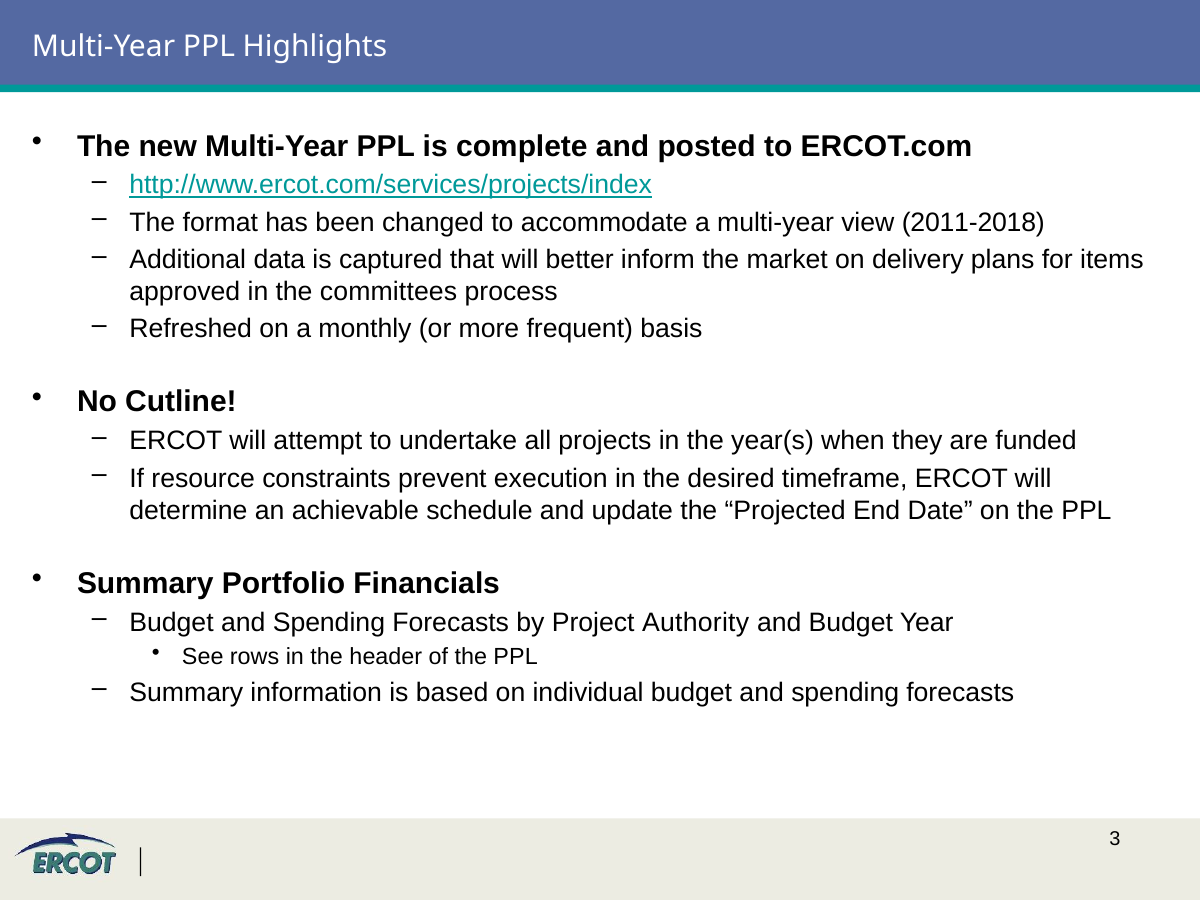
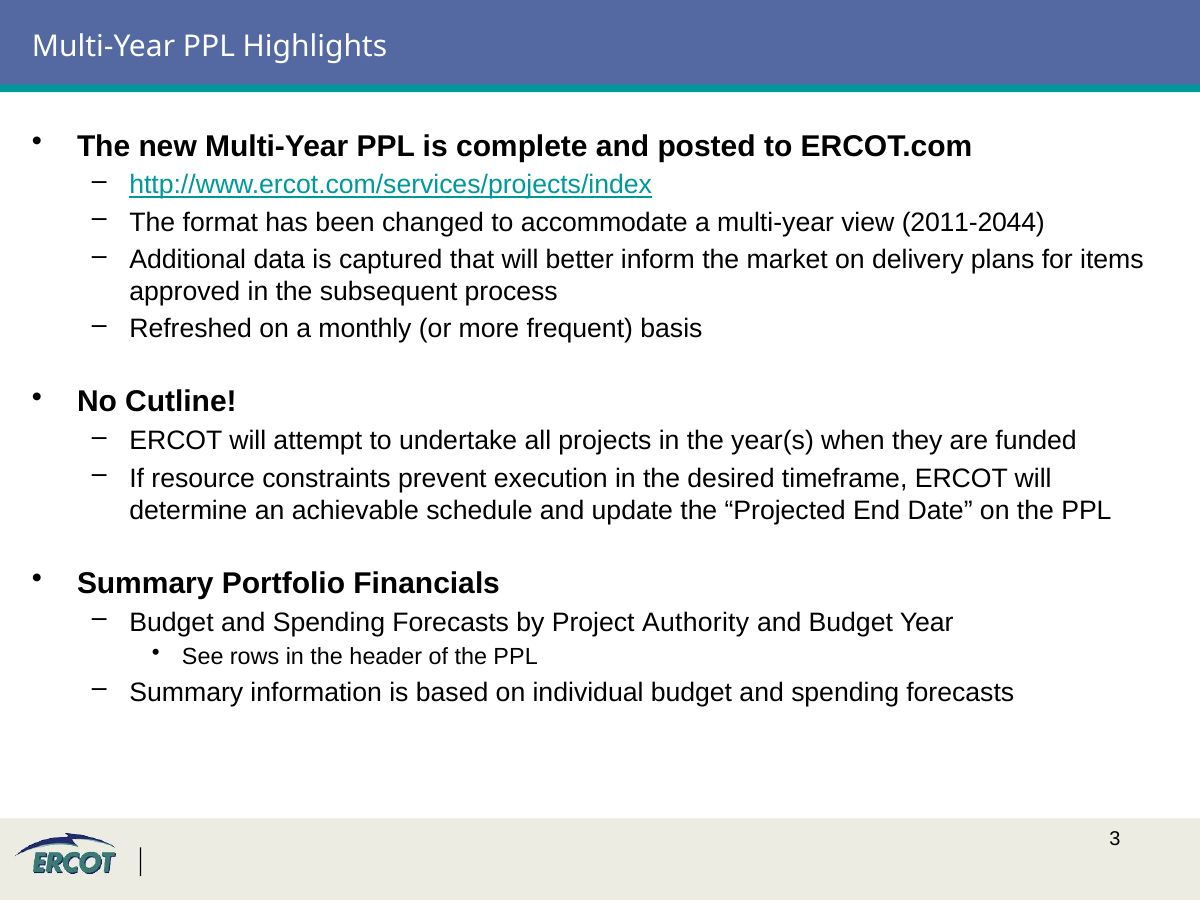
2011-2018: 2011-2018 -> 2011-2044 (973, 223)
committees: committees -> subsequent (389, 292)
